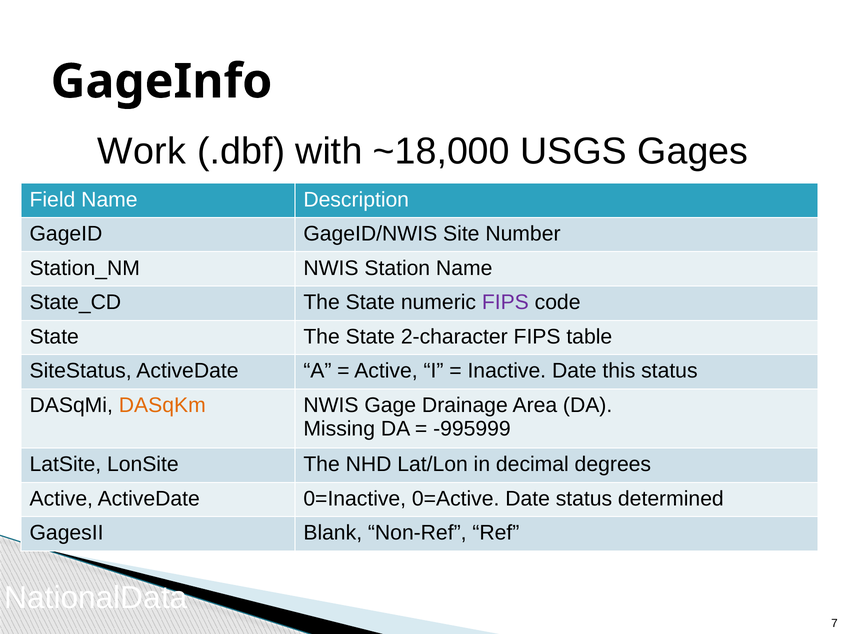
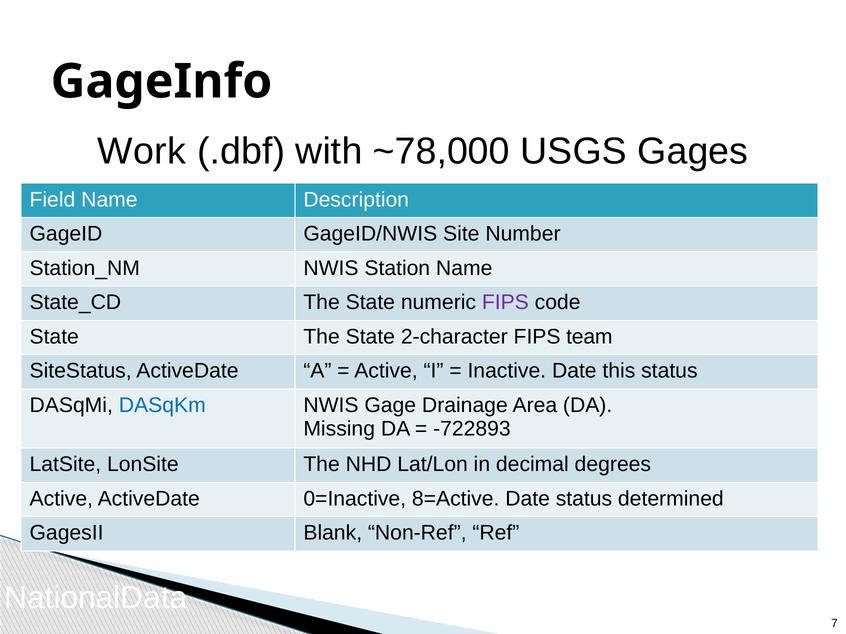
~18,000: ~18,000 -> ~78,000 (441, 151)
table: table -> team (589, 337)
DASqKm colour: orange -> blue (162, 406)
-995999: -995999 -> -722893 (472, 429)
0=Active: 0=Active -> 8=Active (456, 499)
